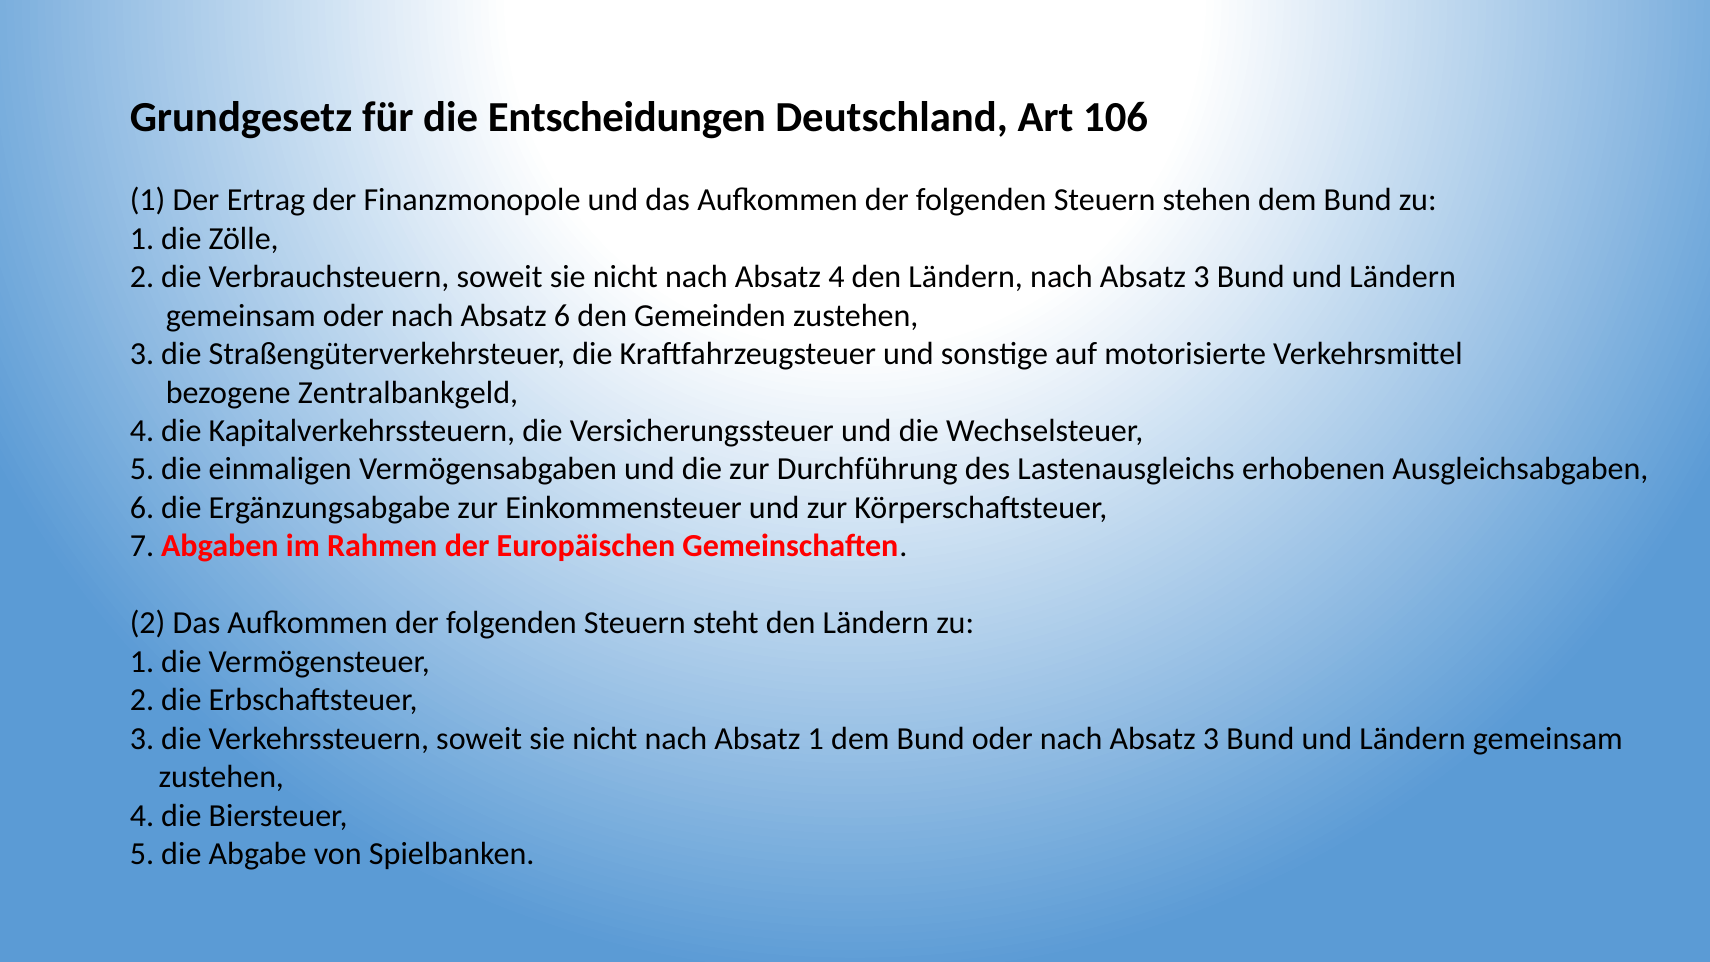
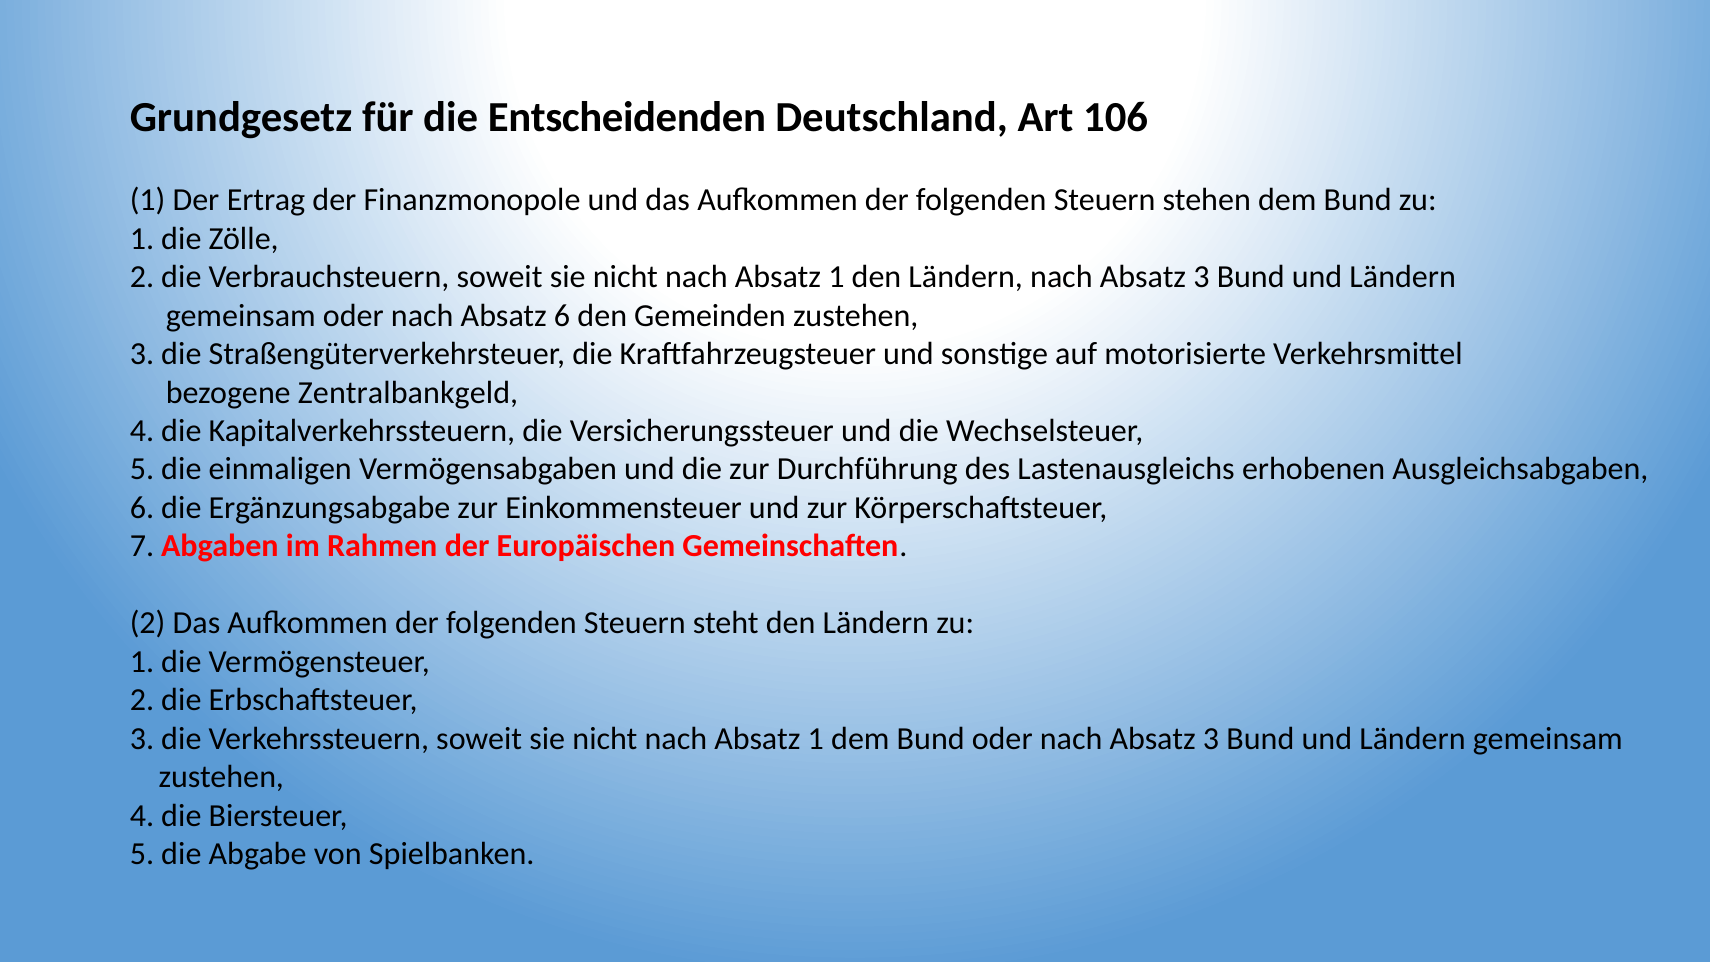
Entscheidungen: Entscheidungen -> Entscheidenden (627, 117)
4: 4 -> 1 (836, 277)
